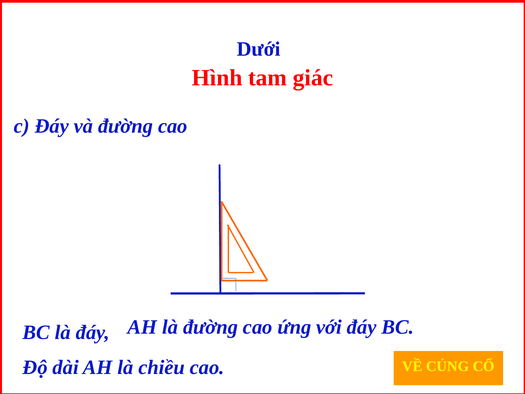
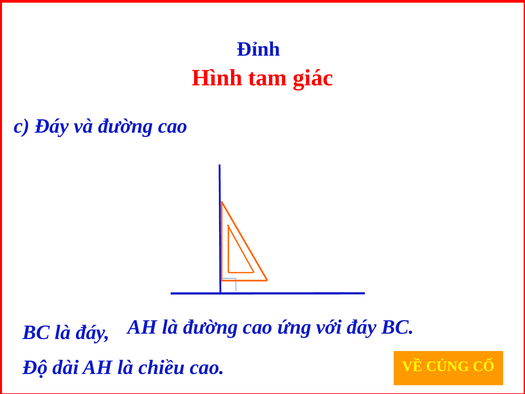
Dưới: Dưới -> Đỉnh (259, 49)
